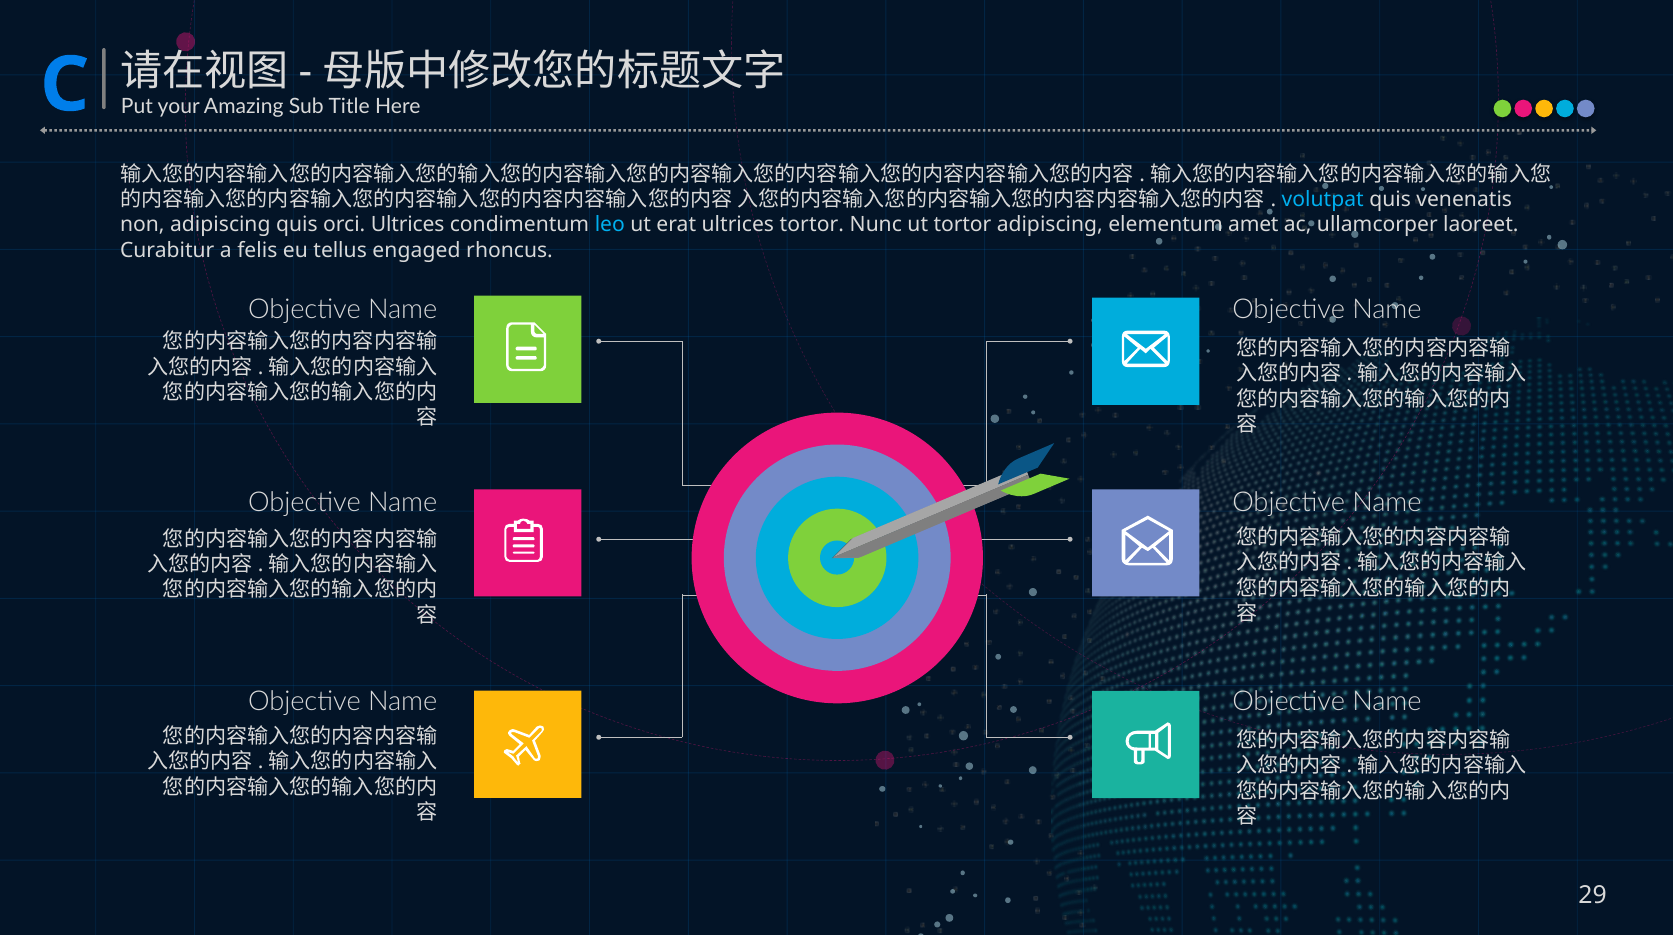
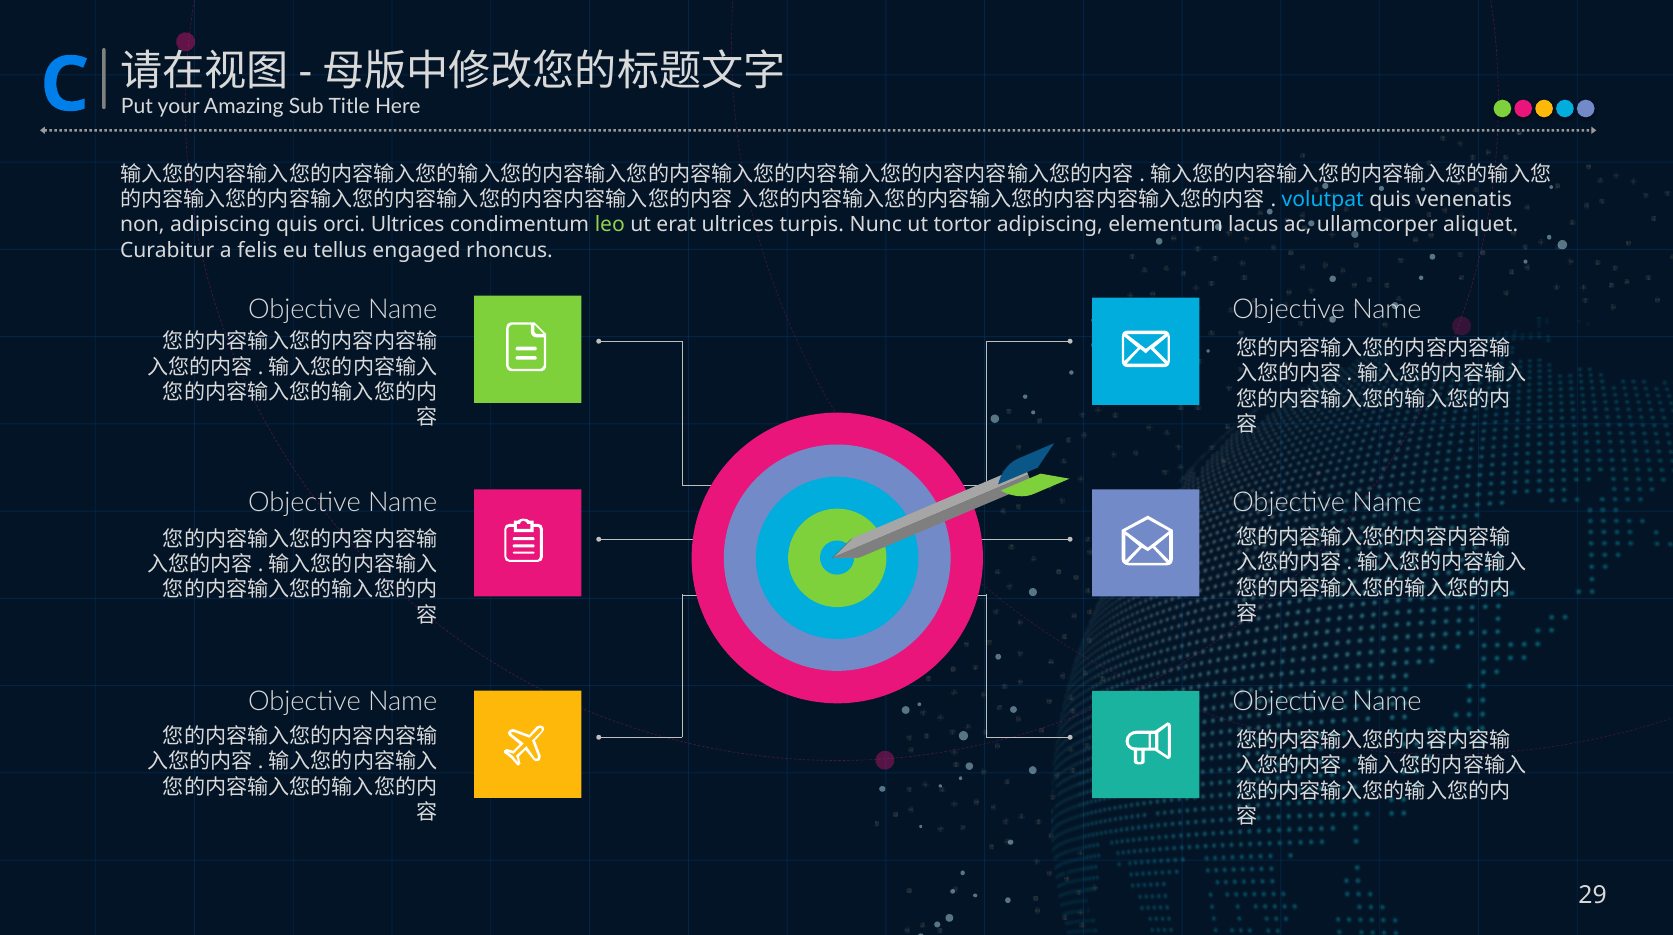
leo colour: light blue -> light green (610, 225)
ultrices tortor: tortor -> turpis (812, 225)
amet: amet -> lacus (1253, 225)
laoreet: laoreet -> aliquet (1481, 225)
